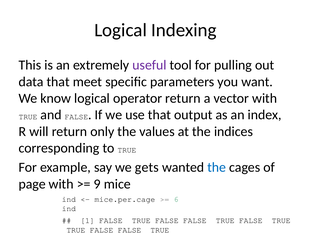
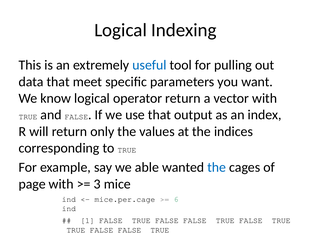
useful colour: purple -> blue (149, 65)
gets: gets -> able (147, 168)
9: 9 -> 3 (97, 184)
